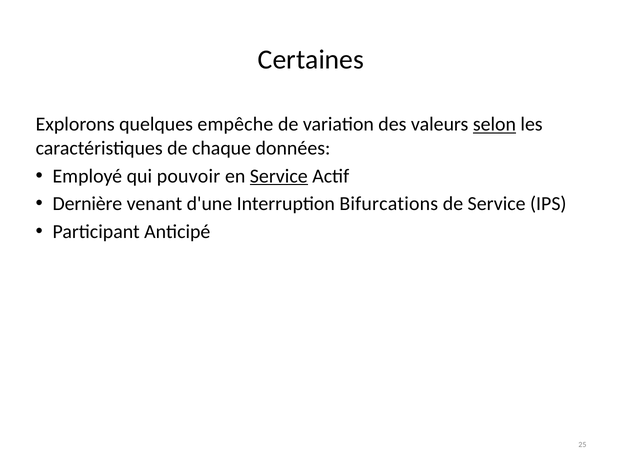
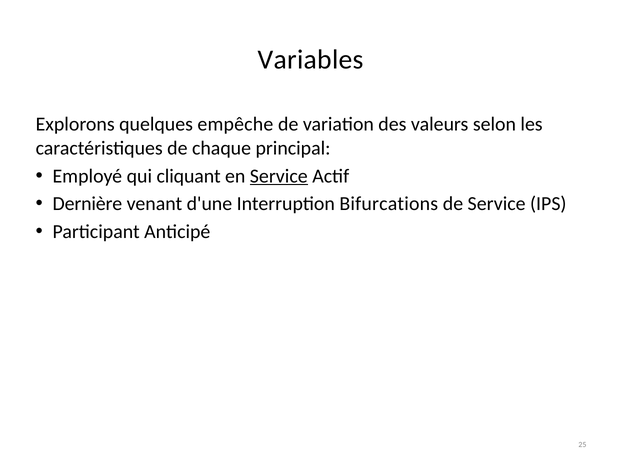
Certaines: Certaines -> Variables (311, 59)
selon underline: present -> none (494, 124)
données: données -> principal (293, 148)
pouvoir: pouvoir -> cliquant (189, 176)
